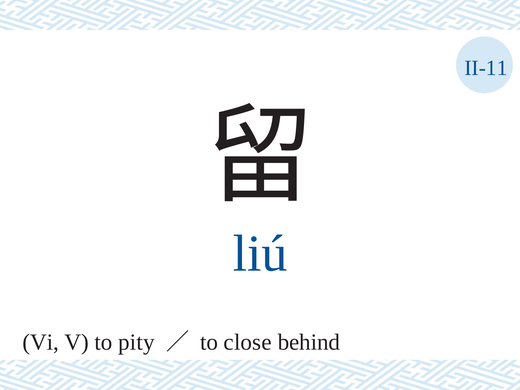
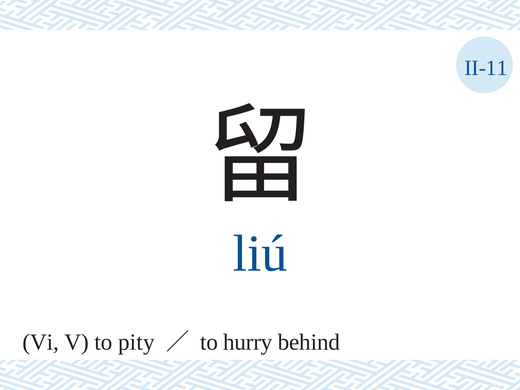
close: close -> hurry (248, 342)
